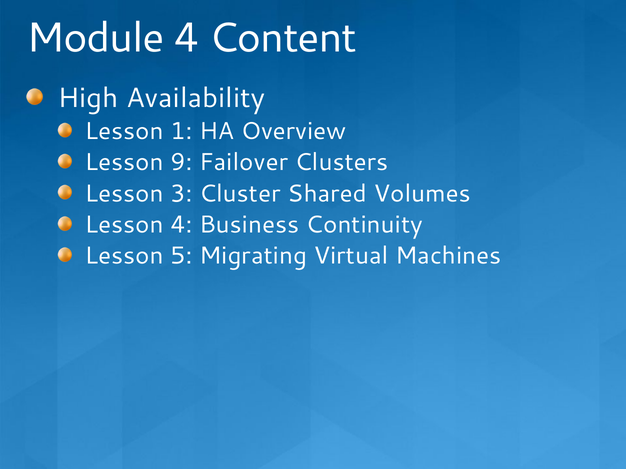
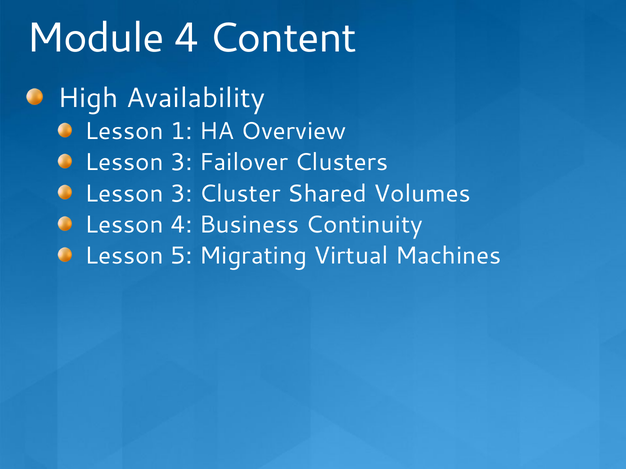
9: 9 -> 3 (181, 163)
